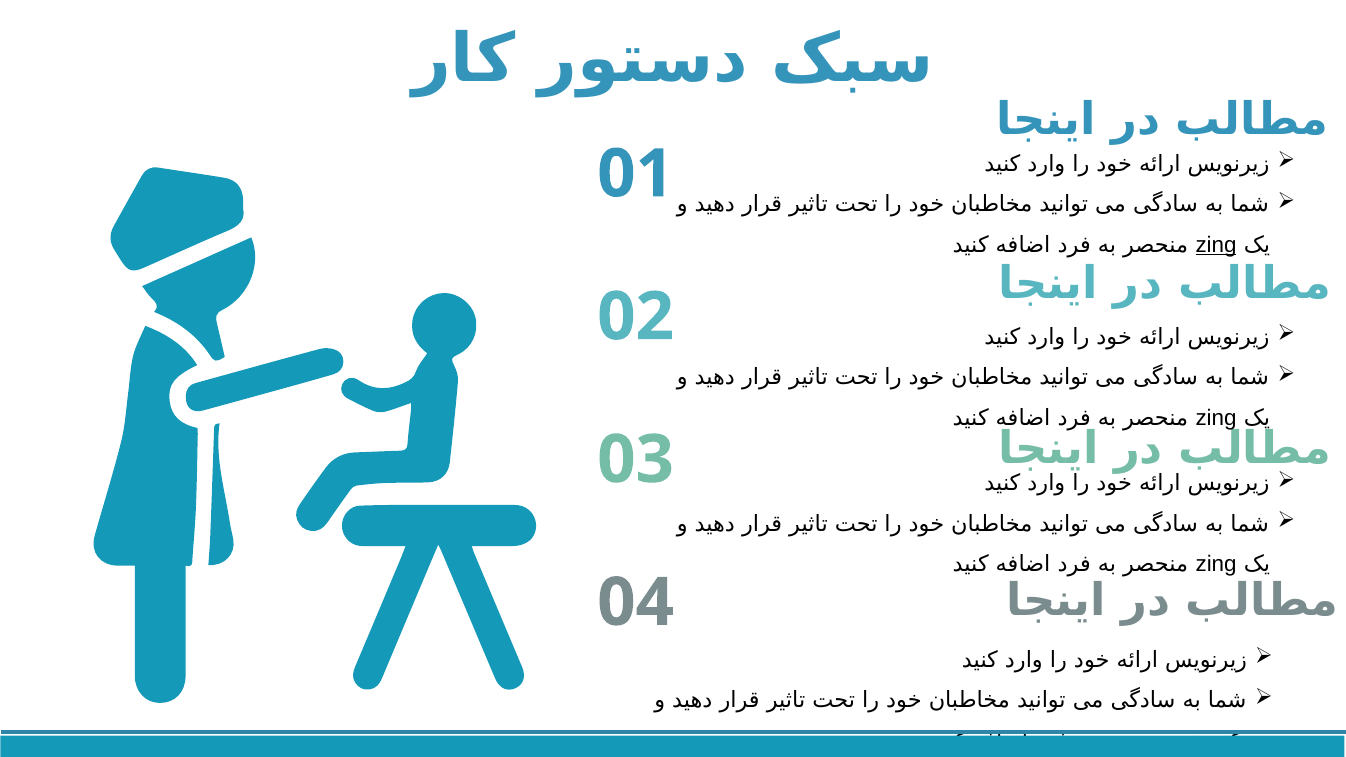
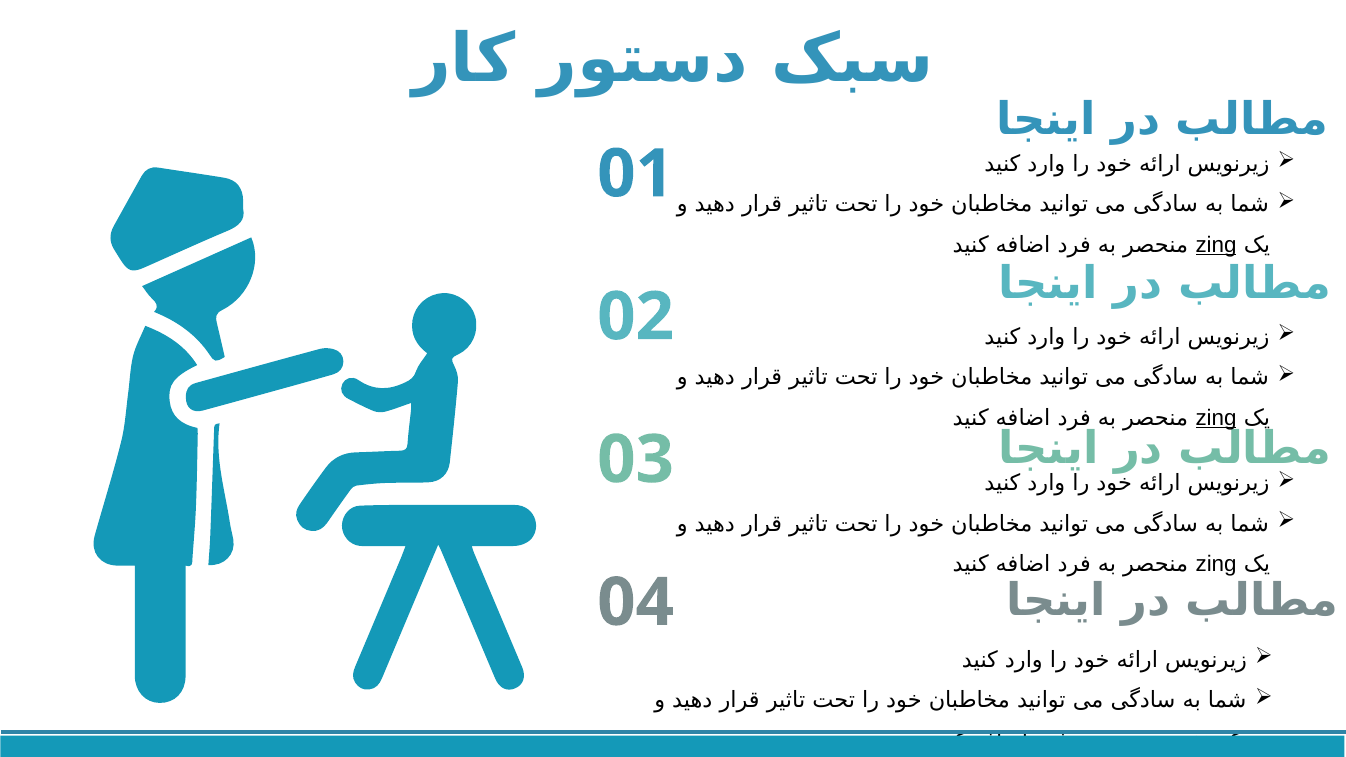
zing underline: none -> present (1216, 418)
